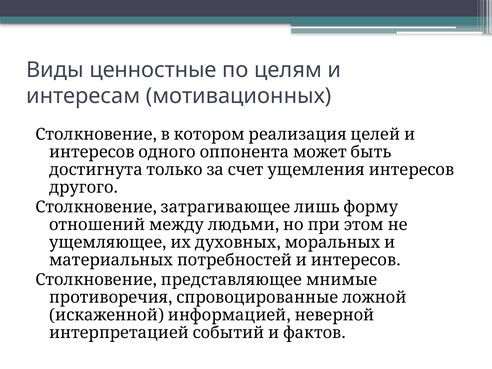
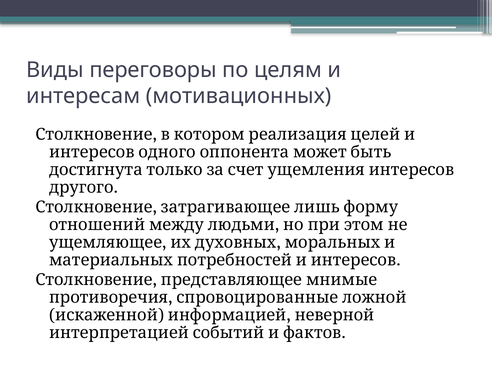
ценностные: ценностные -> переговоры (153, 70)
